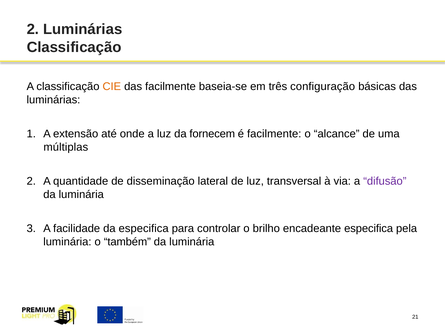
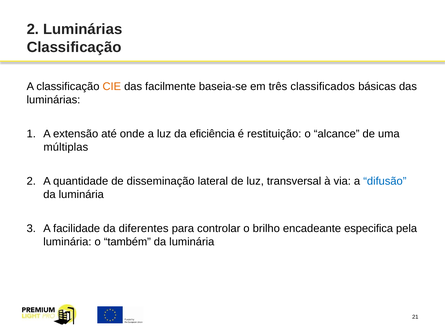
configuração: configuração -> classificados (323, 87)
fornecem: fornecem -> eficiência (212, 134)
é facilmente: facilmente -> restituição (274, 134)
difusão colour: purple -> blue (385, 182)
da especifica: especifica -> diferentes (144, 229)
